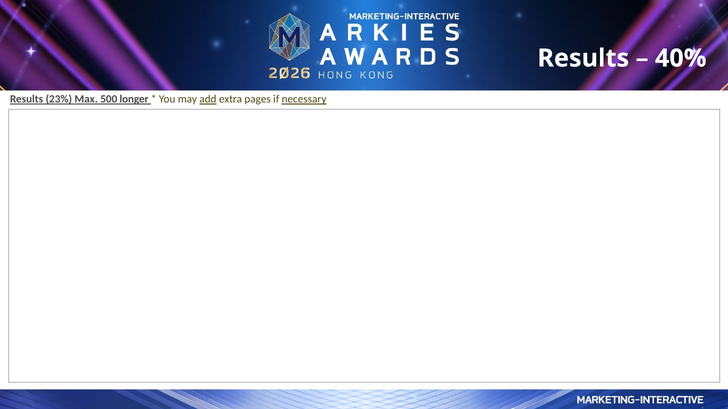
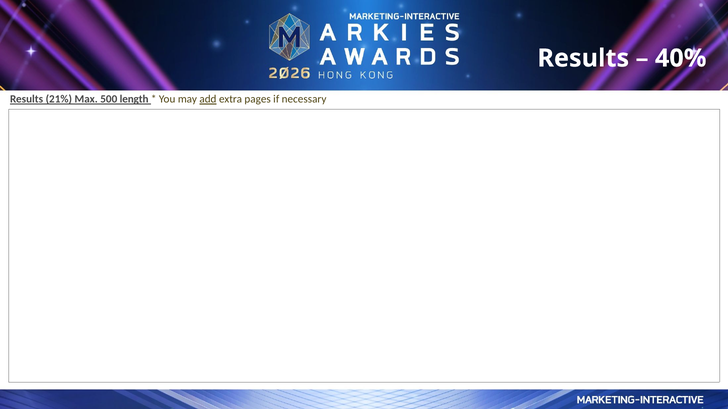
23%: 23% -> 21% (59, 99)
longer: longer -> length (134, 99)
necessary underline: present -> none (304, 99)
